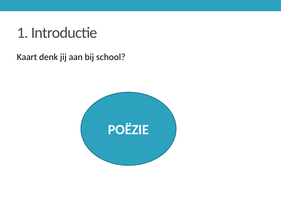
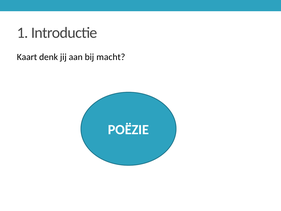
school: school -> macht (111, 57)
